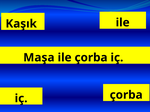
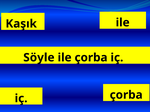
Maşa: Maşa -> Söyle (39, 58)
